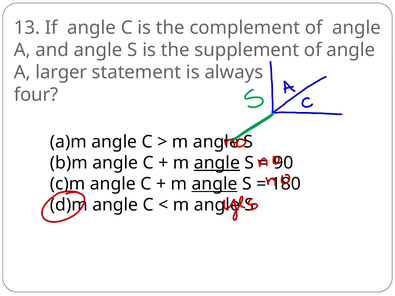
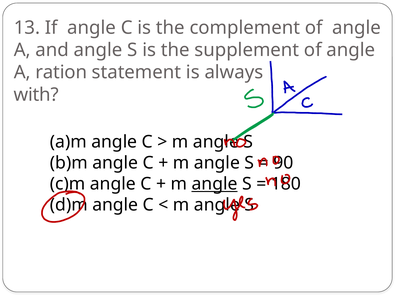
larger: larger -> ration (61, 72)
four: four -> with (36, 95)
angle underline: present -> none (217, 163)
